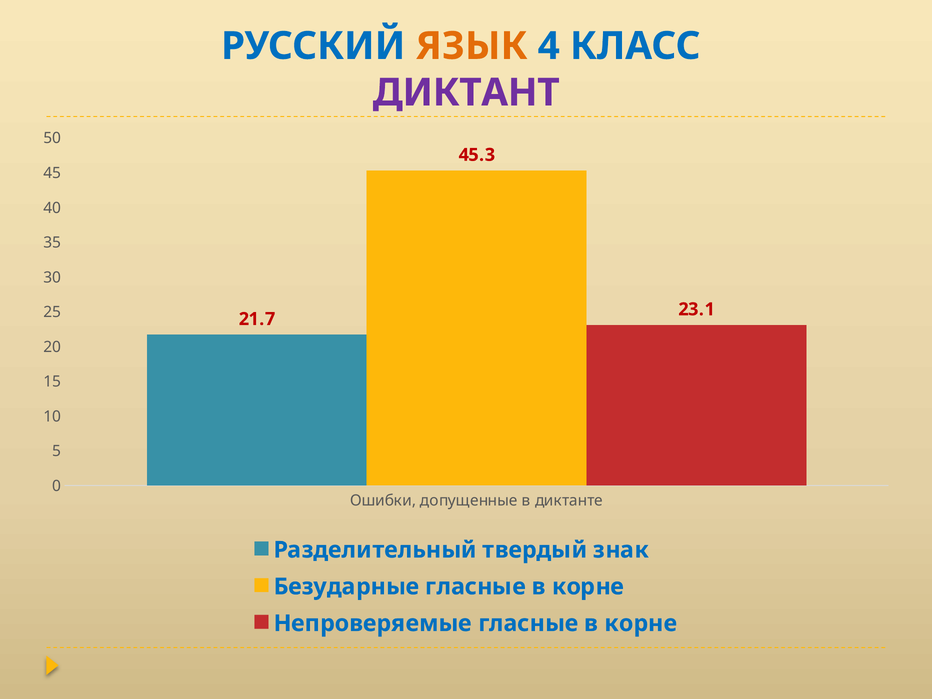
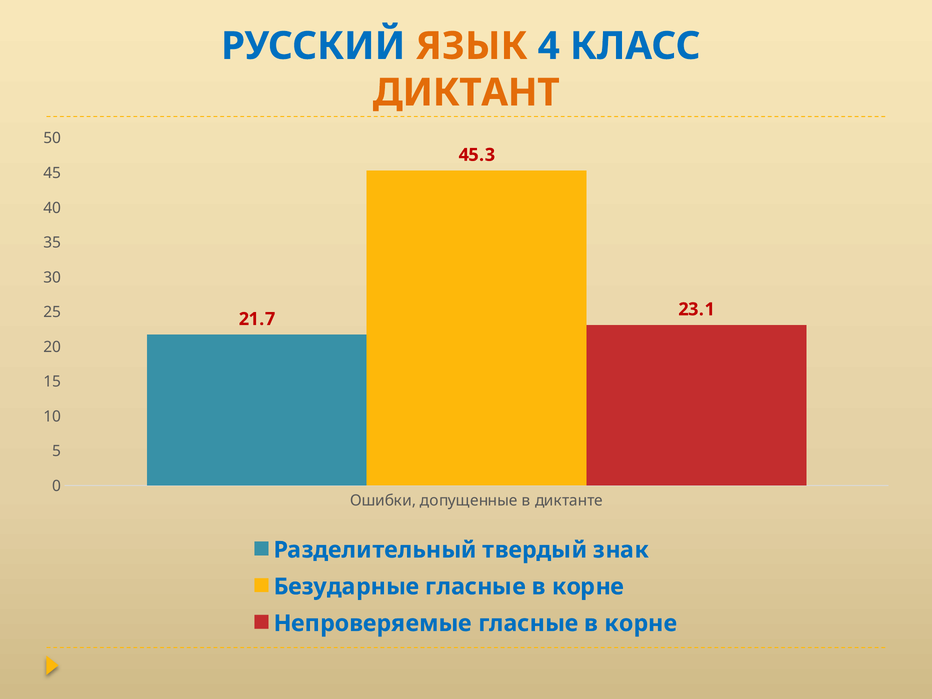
ДИКТАНТ colour: purple -> orange (466, 93)
